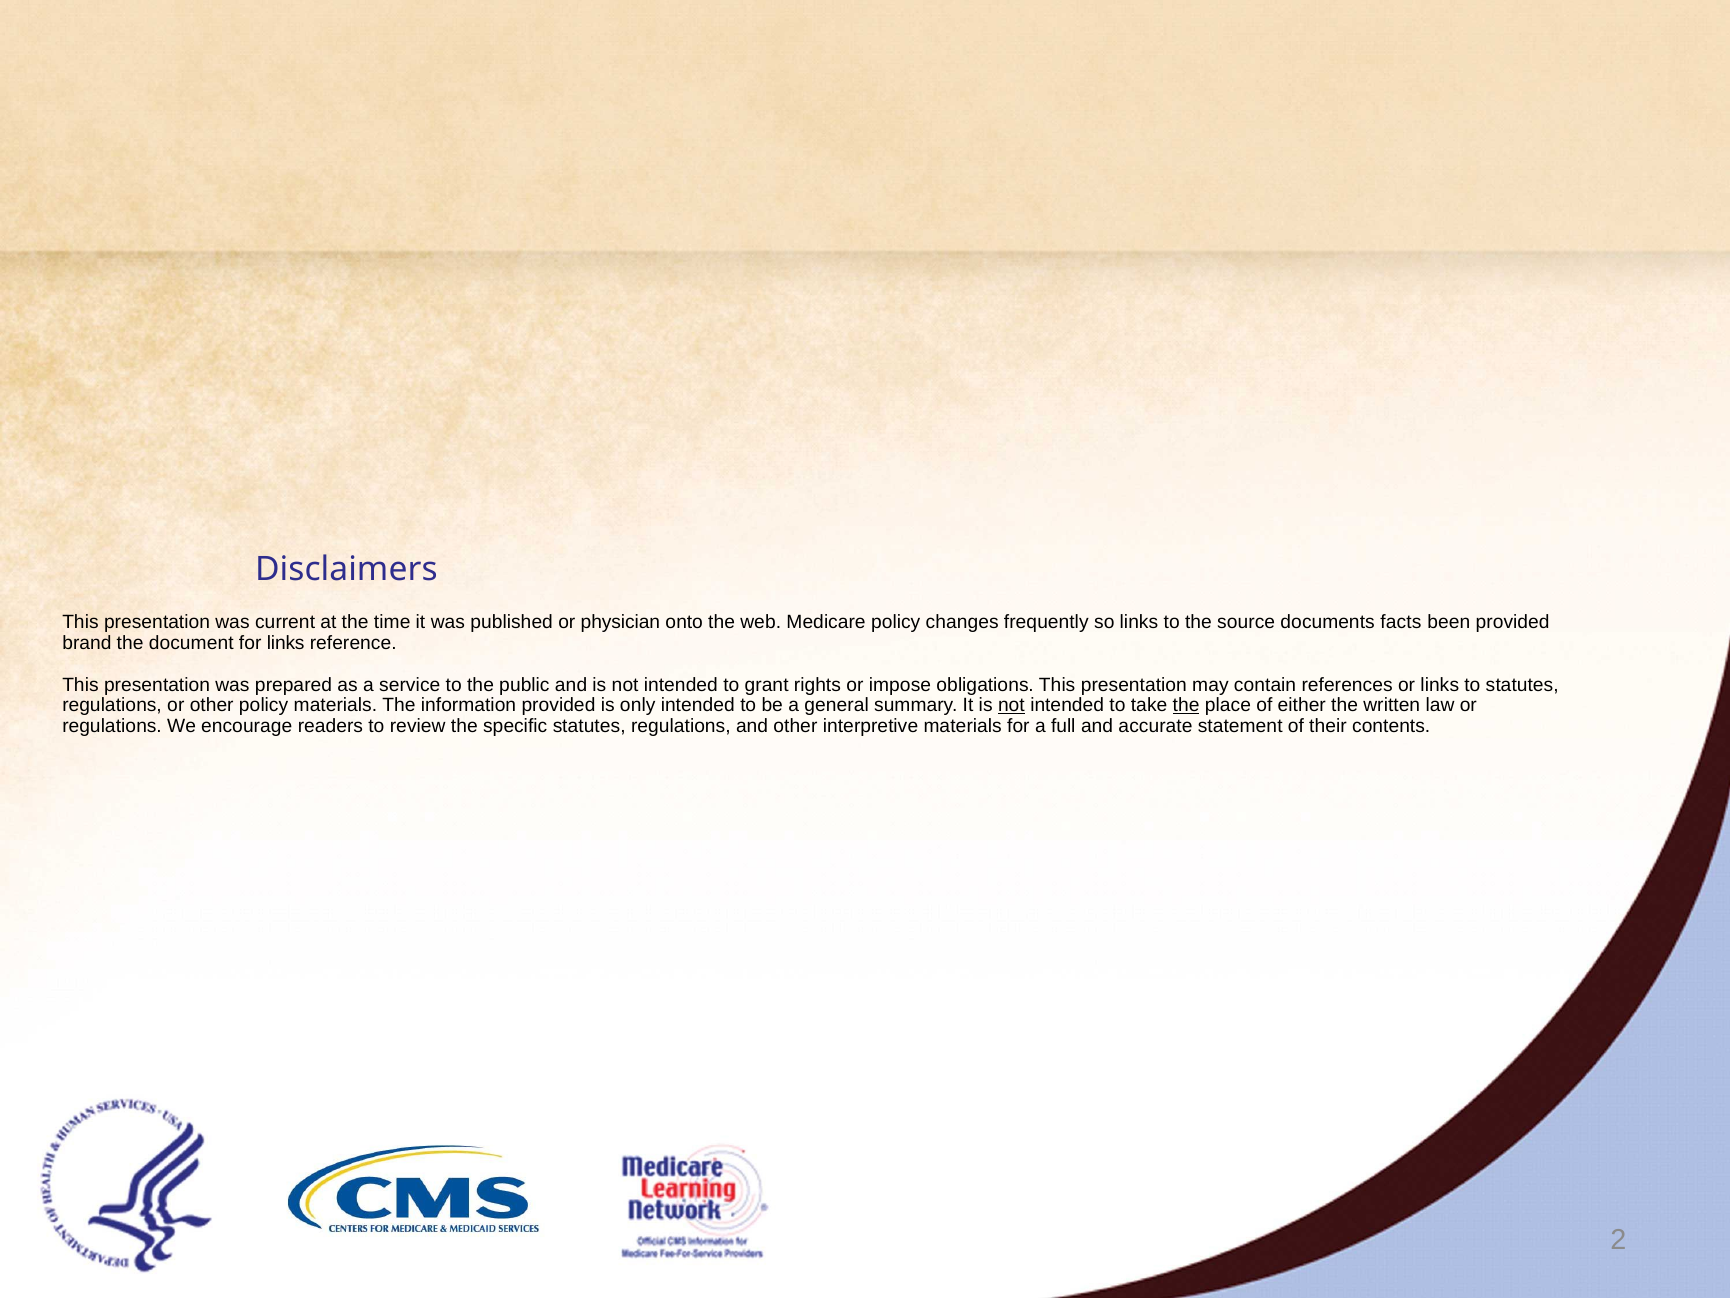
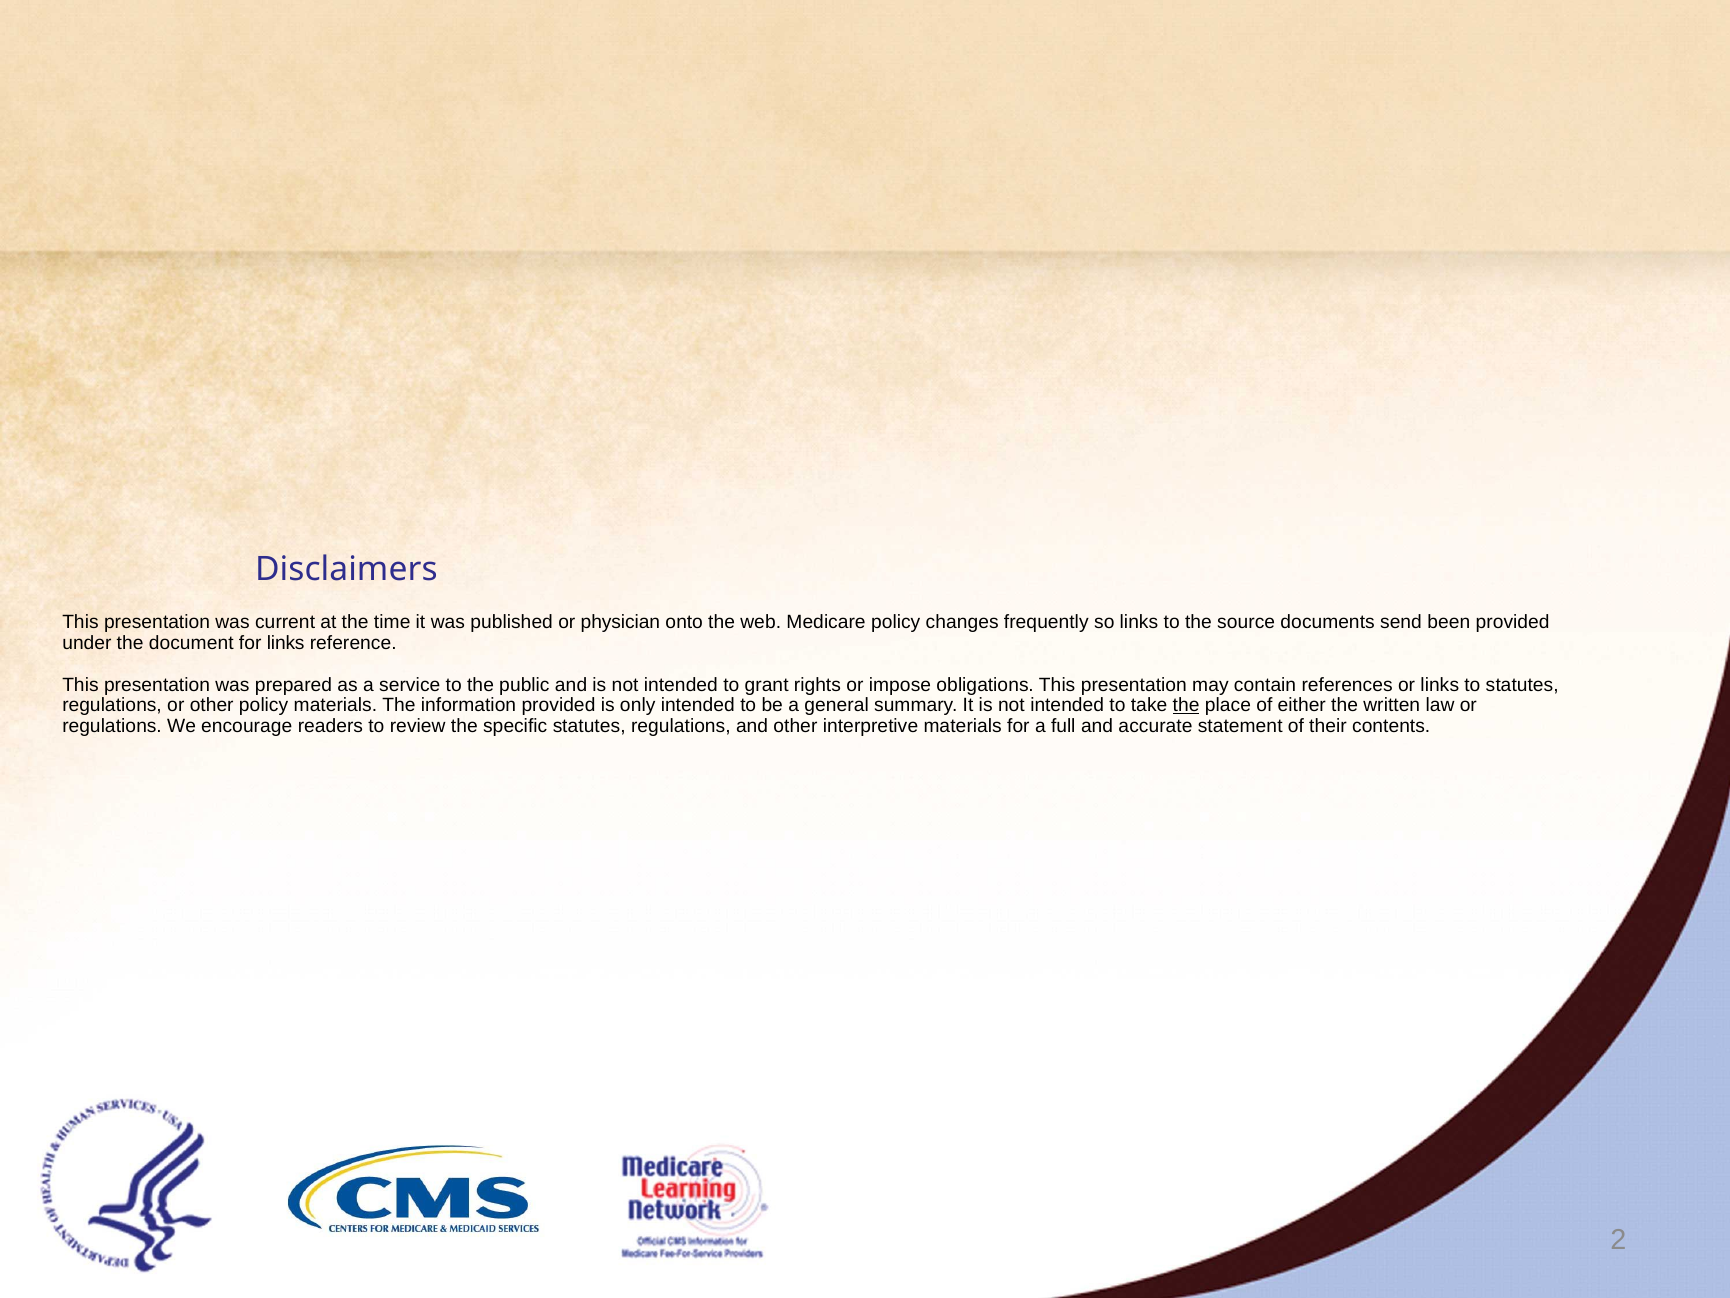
facts: facts -> send (1401, 622)
brand: brand -> under (87, 643)
not underline: present -> none (1011, 705)
